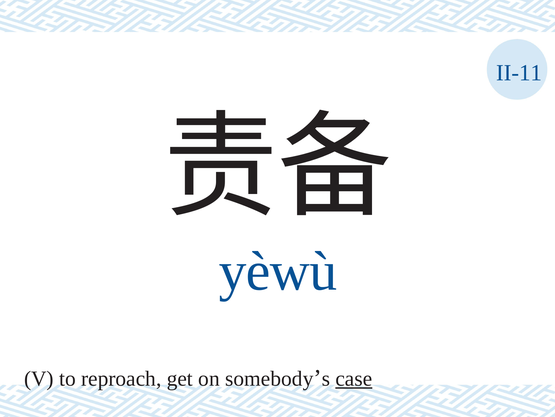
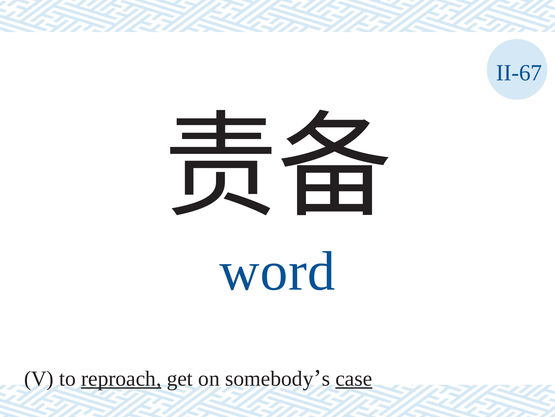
II-11: II-11 -> II-67 (519, 73)
yèwù: yèwù -> word (277, 271)
reproach underline: none -> present (121, 378)
